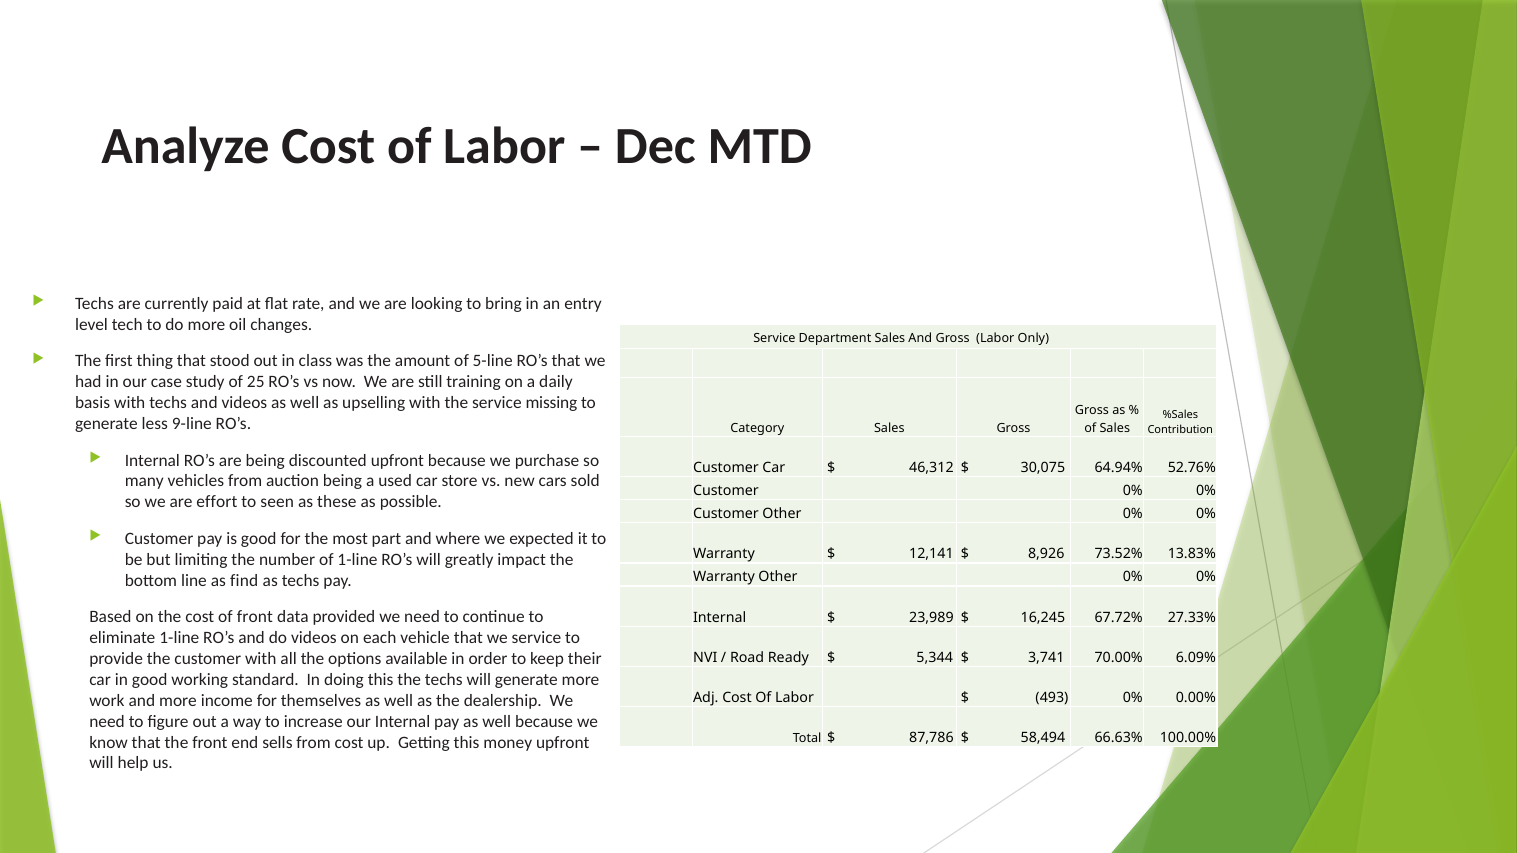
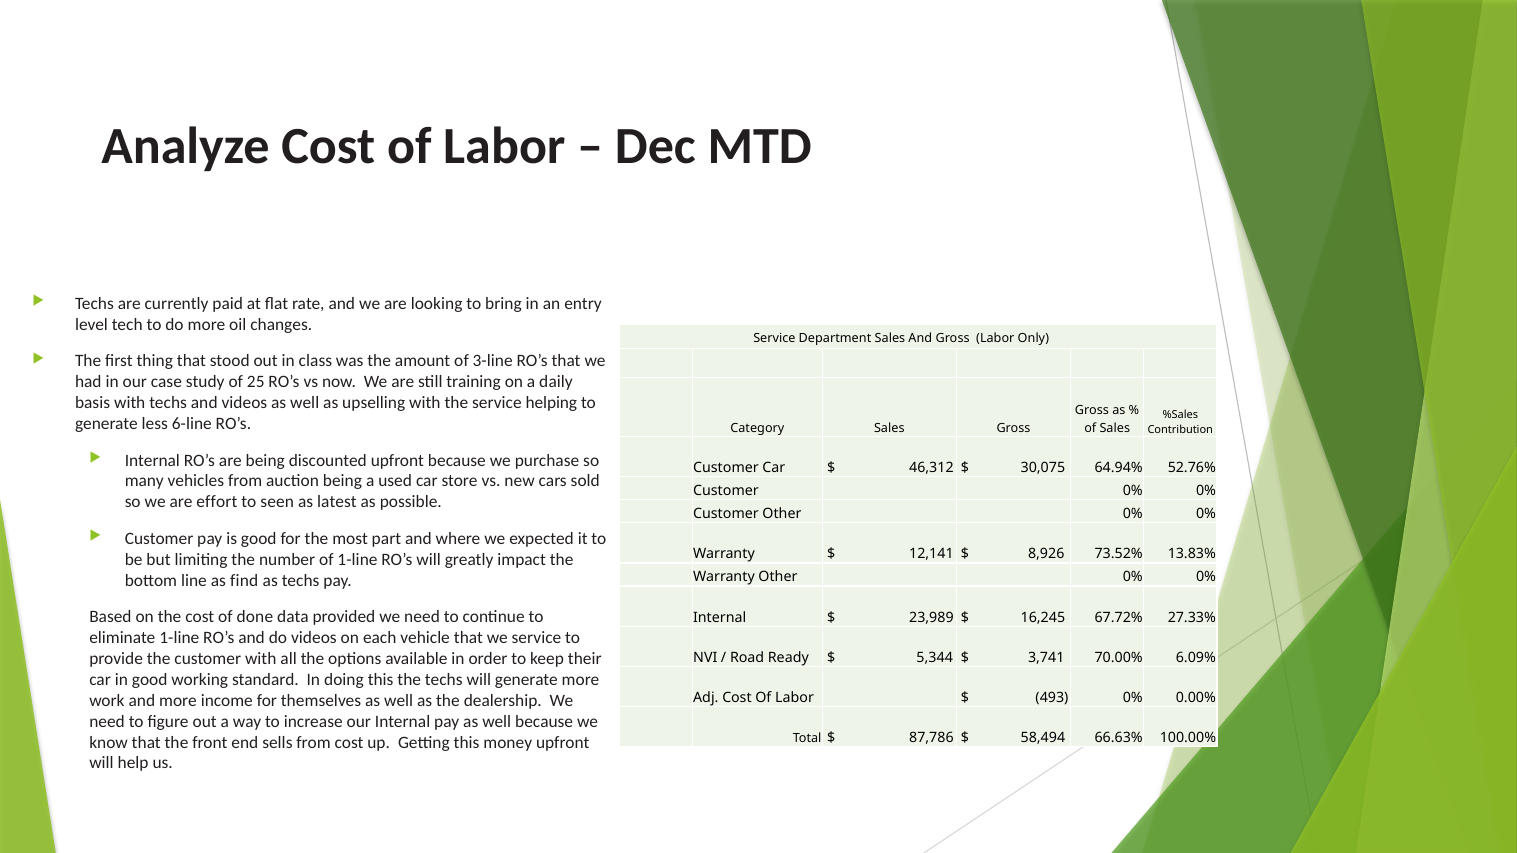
5-line: 5-line -> 3-line (493, 361)
missing: missing -> helping (551, 403)
9-line: 9-line -> 6-line (192, 424)
these: these -> latest (337, 502)
of front: front -> done (255, 617)
